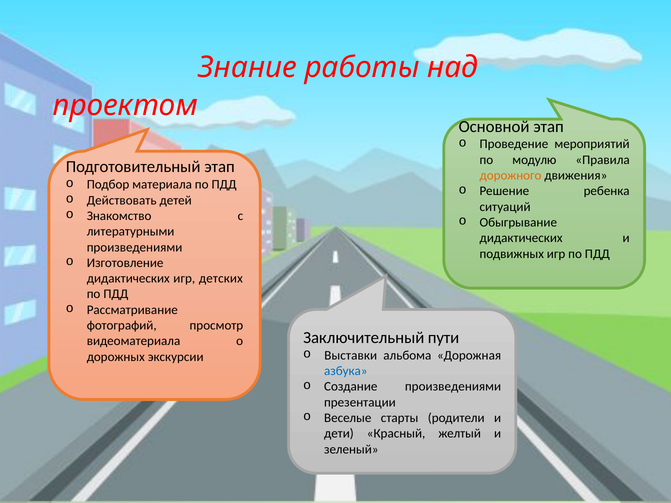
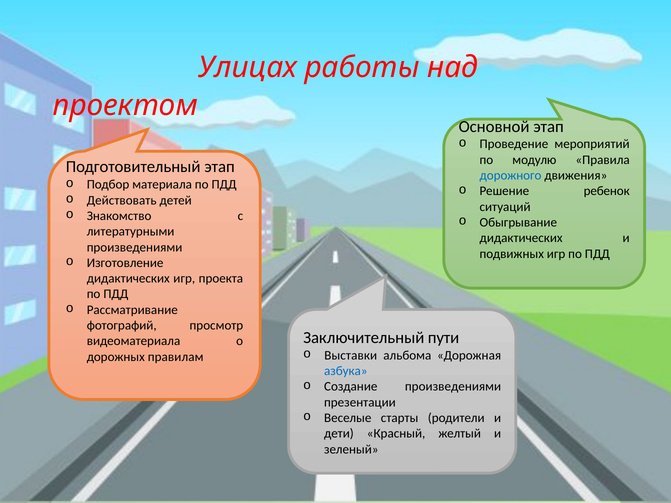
Знание: Знание -> Улицах (248, 68)
дорожного colour: orange -> blue (511, 176)
ребенка: ребенка -> ребенок (607, 191)
детских: детских -> проекта (221, 279)
экскурсии: экскурсии -> правилам (176, 357)
